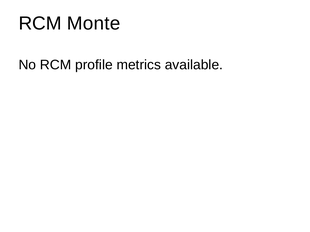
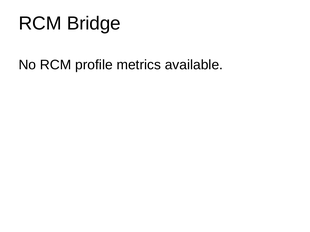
Monte: Monte -> Bridge (94, 24)
